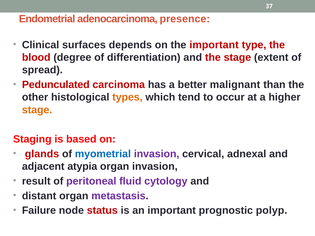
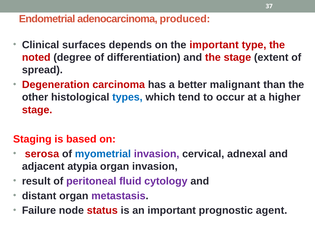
presence: presence -> produced (185, 19)
blood: blood -> noted (36, 57)
Pedunculated: Pedunculated -> Degeneration (56, 85)
types colour: orange -> blue (127, 97)
stage colour: orange -> red (37, 110)
glands: glands -> serosa (42, 154)
polyp: polyp -> agent (272, 211)
